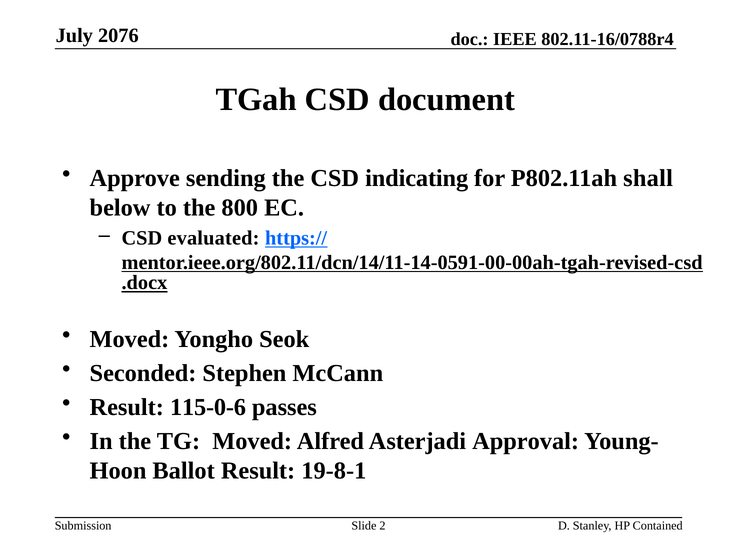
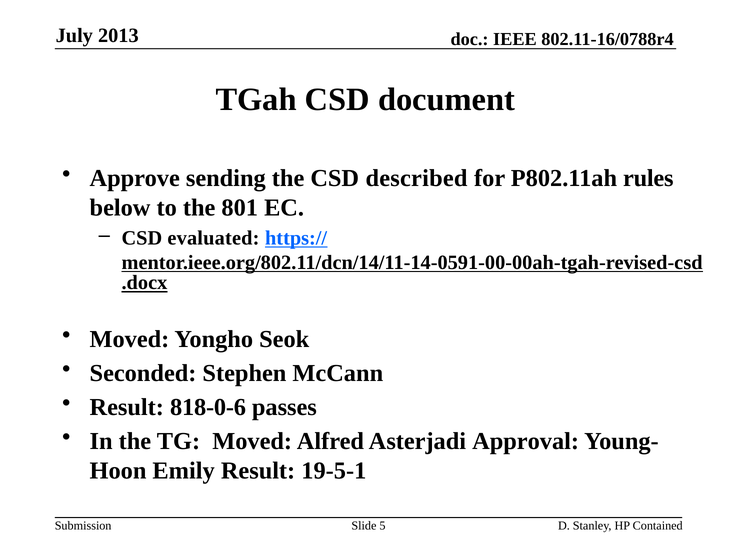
2076: 2076 -> 2013 (118, 35)
indicating: indicating -> described (417, 178)
shall: shall -> rules (648, 178)
800: 800 -> 801 (240, 208)
115-0-6: 115-0-6 -> 818-0-6 (208, 407)
Ballot: Ballot -> Emily (184, 471)
19-8-1: 19-8-1 -> 19-5-1 (334, 471)
2: 2 -> 5 (383, 526)
